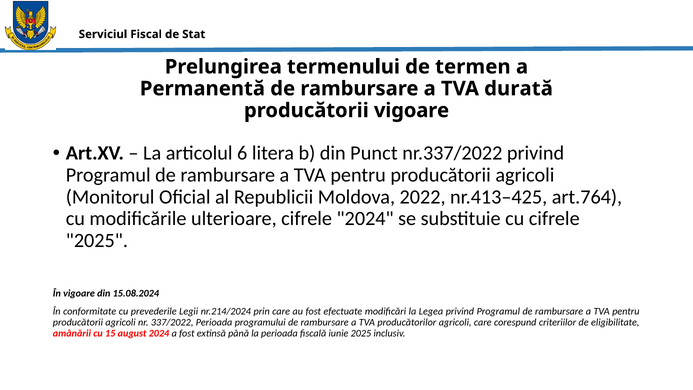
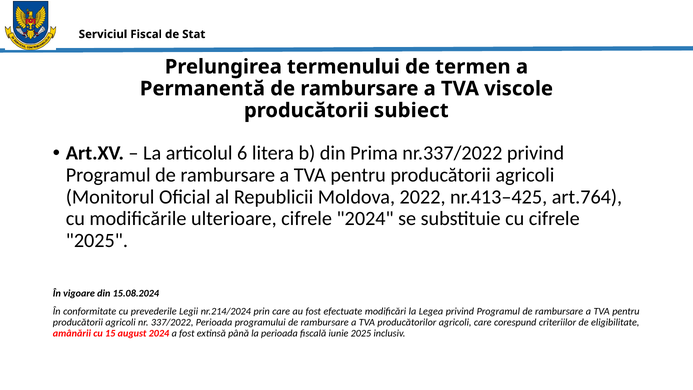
durată: durată -> viscole (519, 89)
producătorii vigoare: vigoare -> subiect (411, 110)
Punct: Punct -> Prima (374, 153)
